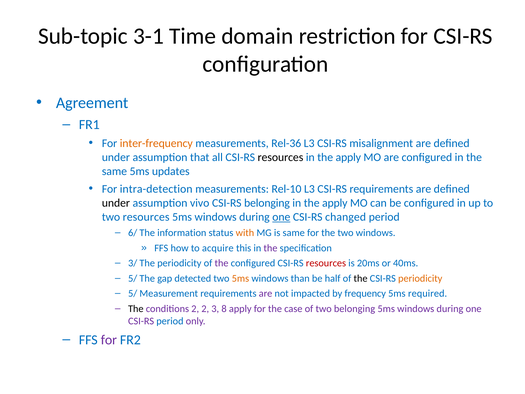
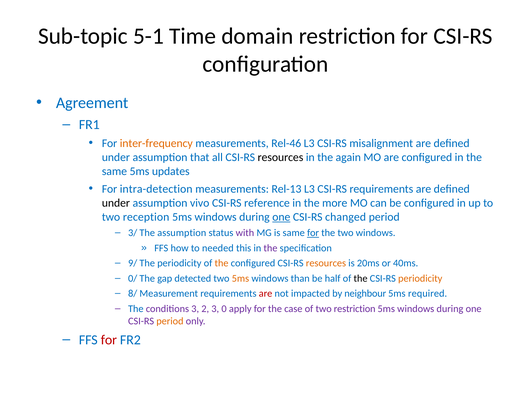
3-1: 3-1 -> 5-1 (148, 36)
Rel-36: Rel-36 -> Rel-46 (286, 143)
apply: apply -> again (348, 157)
Rel-10: Rel-10 -> Rel-13 (286, 189)
CSI-RS belonging: belonging -> reference (267, 203)
apply: apply -> more (335, 203)
two resources: resources -> reception (146, 217)
6/: 6/ -> 3/ (133, 233)
The information: information -> assumption (182, 233)
with colour: orange -> purple (245, 233)
for underline: none -> present (313, 233)
acquire: acquire -> needed (218, 248)
3/: 3/ -> 9/ (133, 263)
the colour: purple -> orange (222, 263)
resources colour: red -> orange (326, 263)
5/: 5/ -> 0/ (133, 278)
5/: 5/ -> 8/ (133, 293)
are colour: purple -> red (266, 293)
frequency: frequency -> neighbour (365, 293)
The colour: black -> blue (136, 309)
conditions 2: 2 -> 3 (195, 309)
8: 8 -> 0 (224, 309)
two belonging: belonging -> restriction (355, 309)
period colour: blue -> orange (170, 321)
for colour: purple -> red (109, 340)
